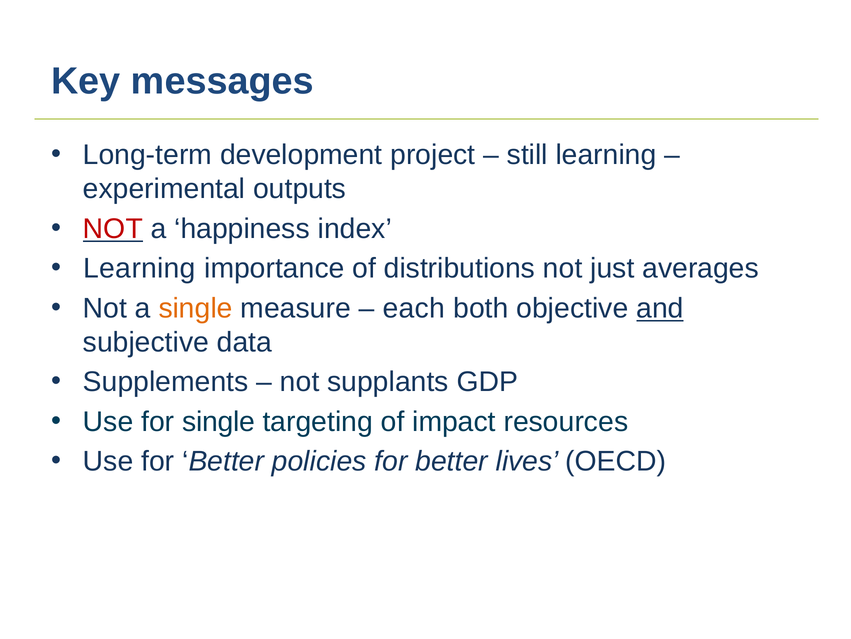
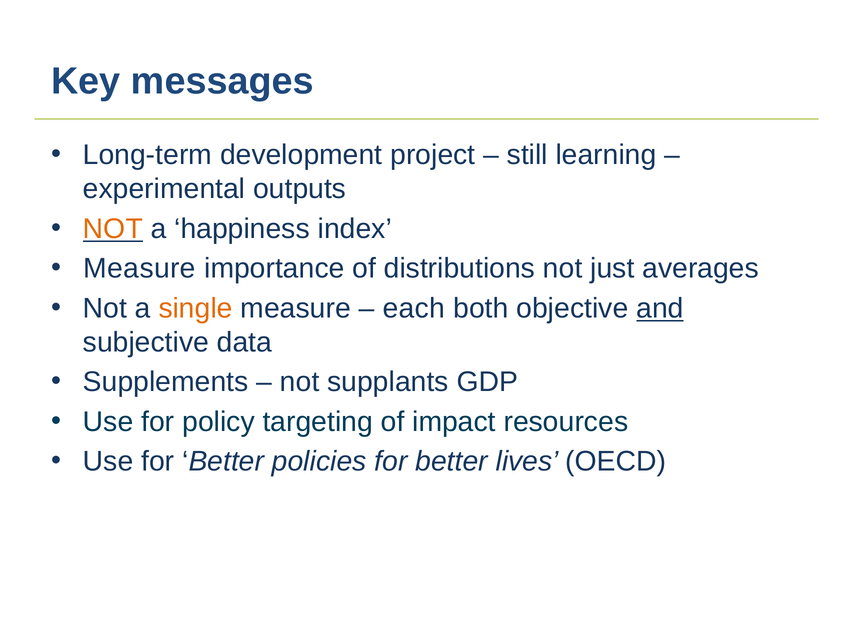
NOT colour: red -> orange (113, 228)
Learning: Learning -> Measure (140, 268)
for single: single -> policy (218, 421)
